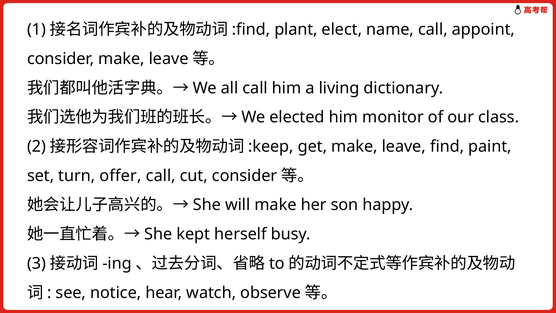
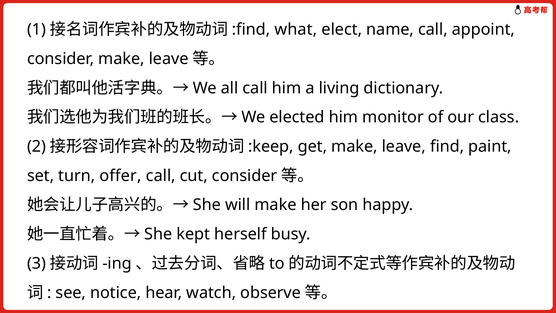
plant: plant -> what (296, 30)
